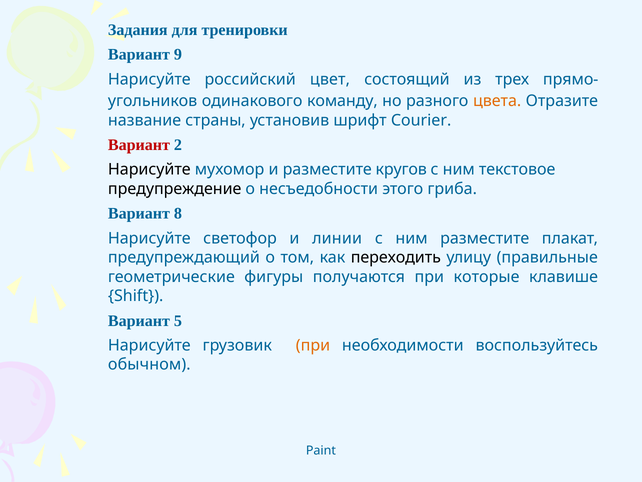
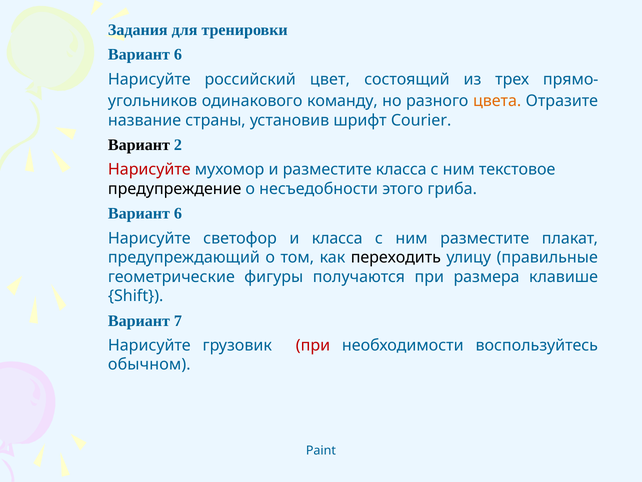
9: 9 -> 6 (178, 55)
Вариант colour: red -> black (139, 145)
Нарисуйте colour: black -> red (149, 170)
разместите кругов: кругов -> класса (401, 170)
8: 8 -> 6 (178, 213)
и линии: линии -> класса (337, 238)
которые: которые -> размера (487, 277)
5: 5 -> 7 (178, 320)
при colour: orange -> red (313, 345)
